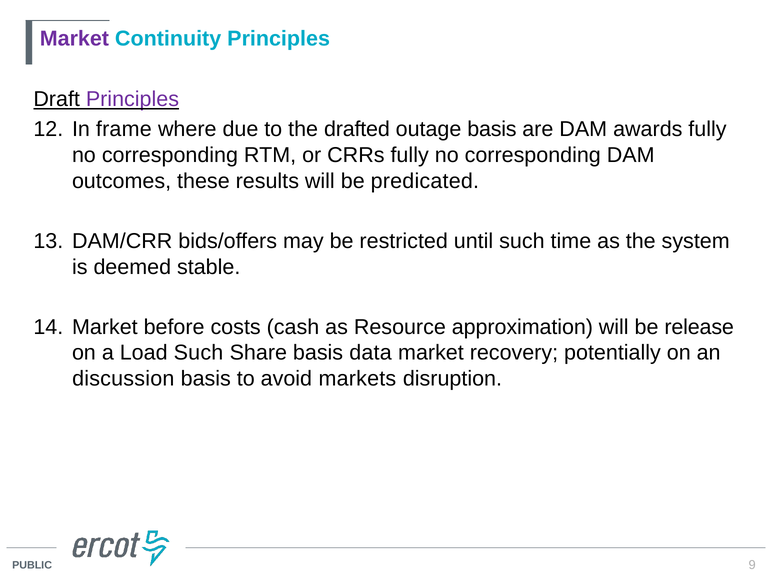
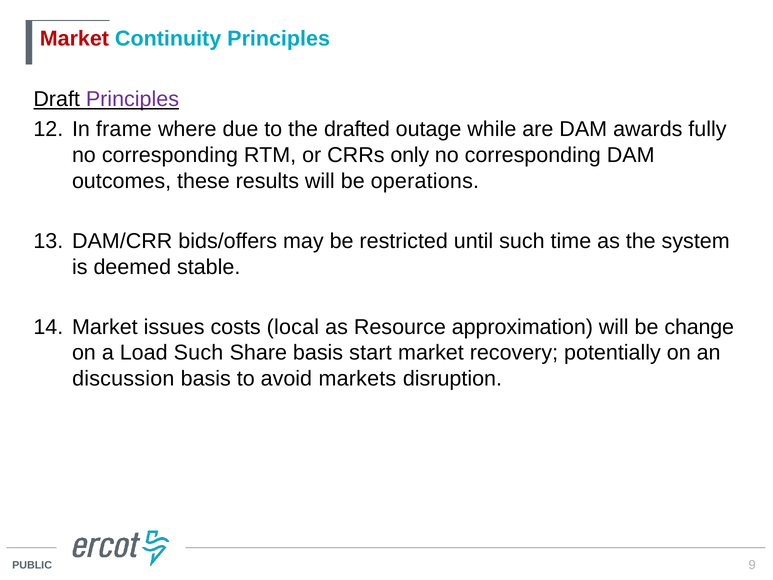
Market colour: purple -> red (74, 39)
outage basis: basis -> while (492, 129)
CRRs fully: fully -> only (410, 155)
predicated: predicated -> operations (425, 181)
before: before -> issues (174, 327)
cash: cash -> local (293, 327)
release: release -> change (699, 327)
data: data -> start (370, 353)
